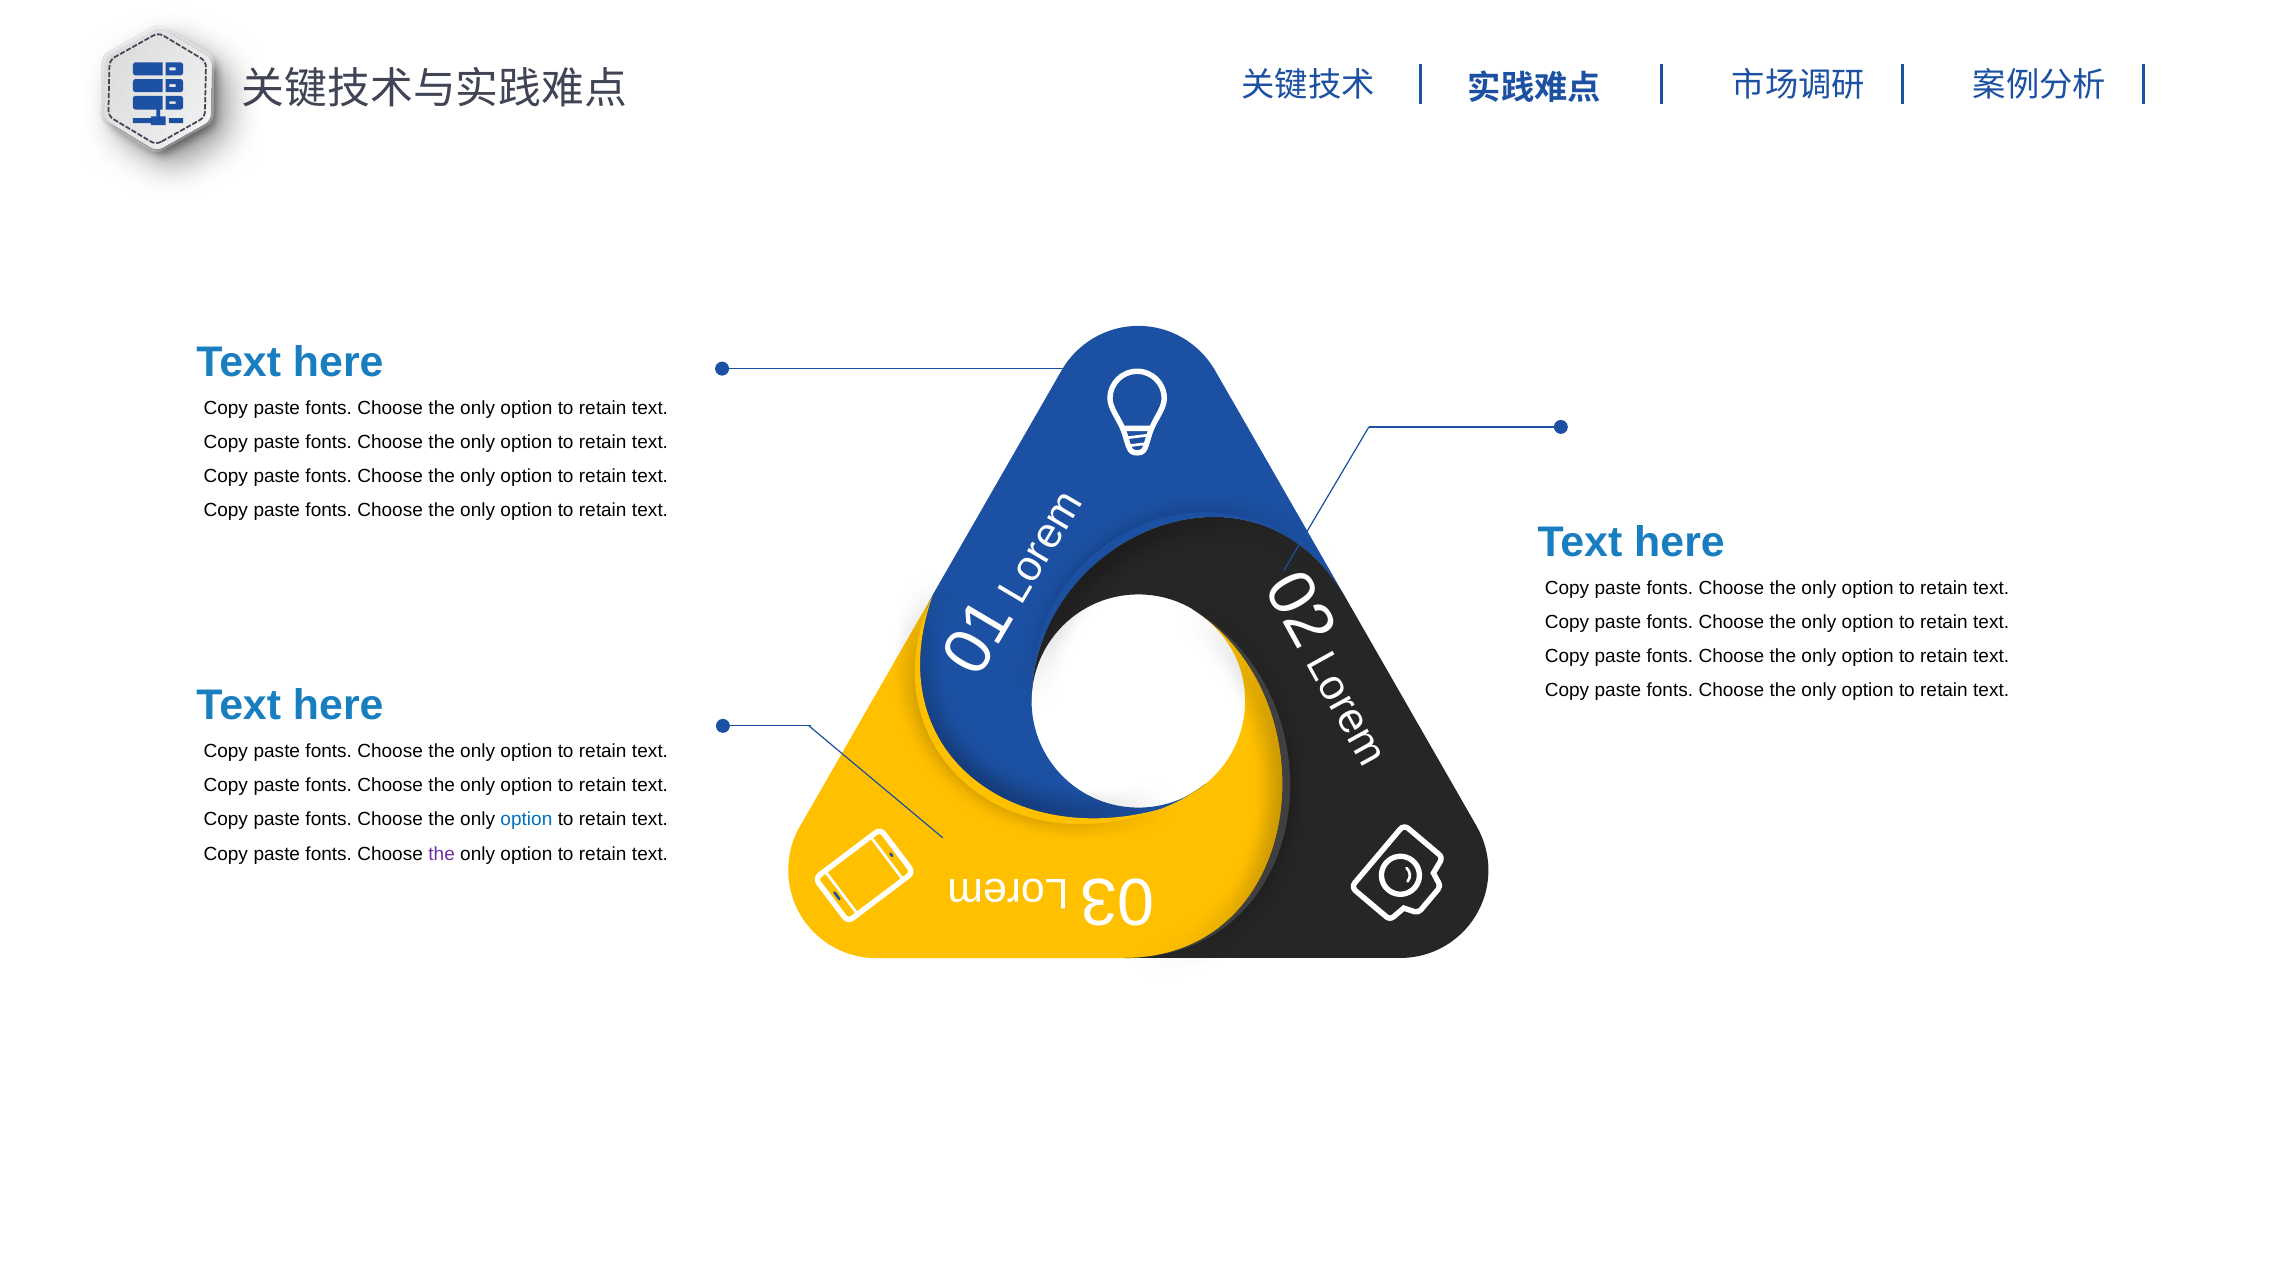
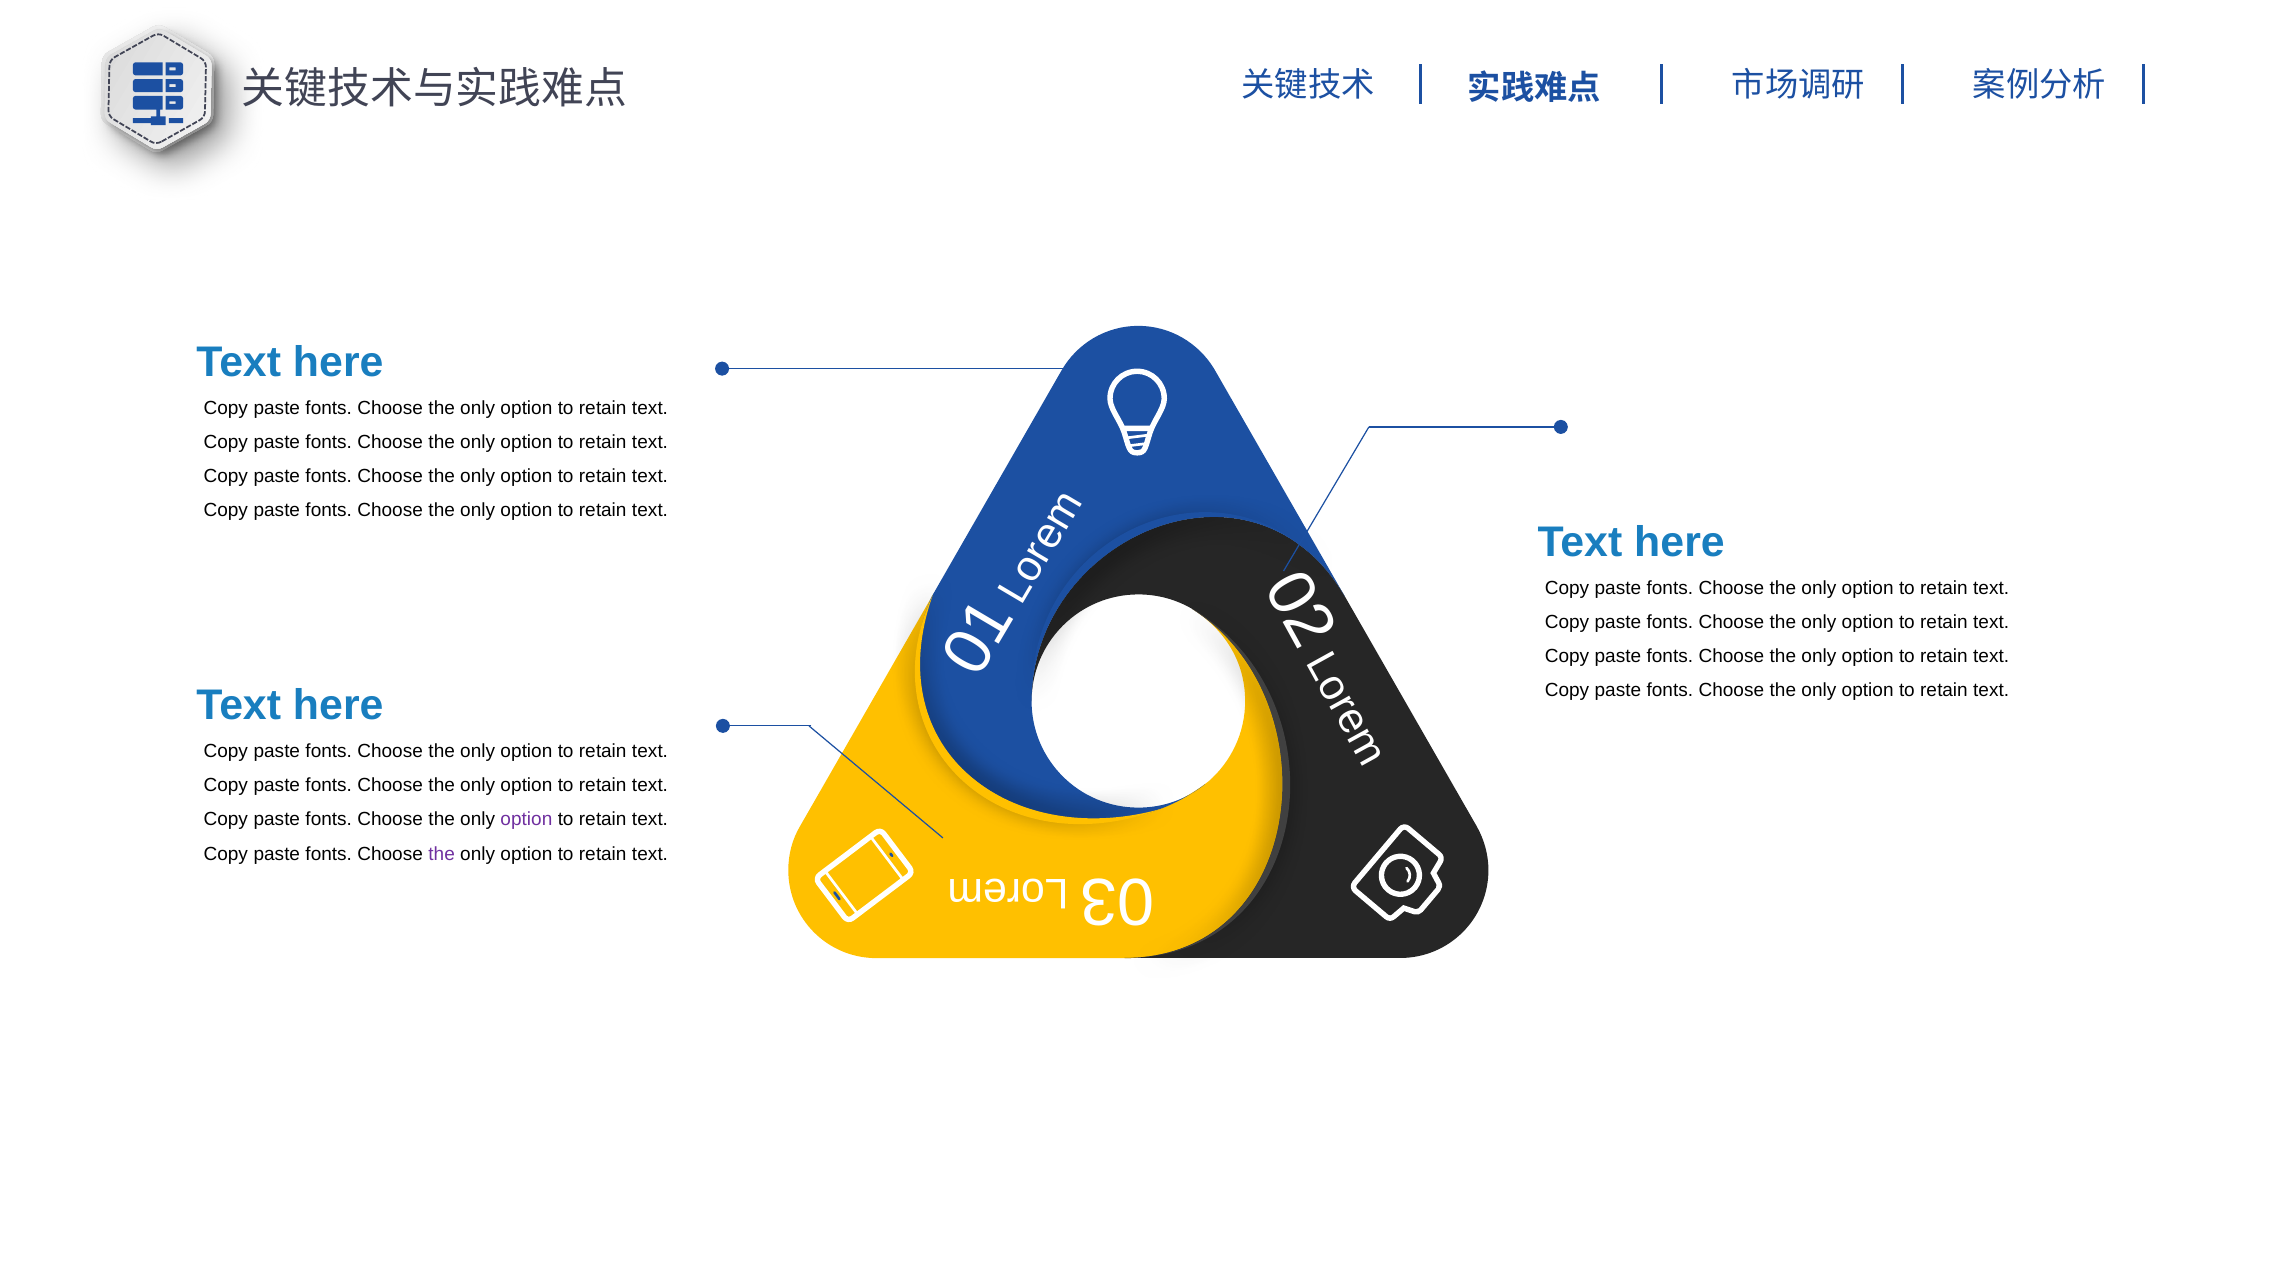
option colour: blue -> purple (526, 820)
